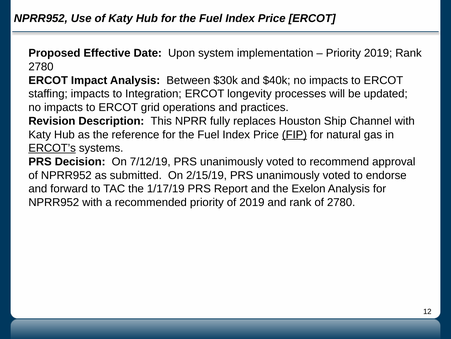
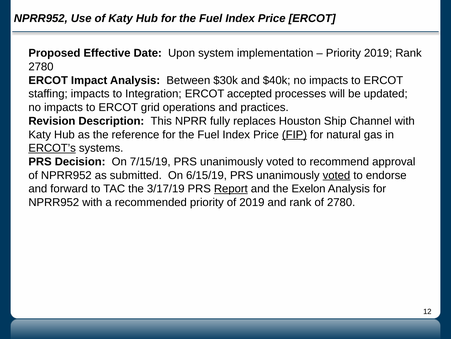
longevity: longevity -> accepted (249, 94)
7/12/19: 7/12/19 -> 7/15/19 (150, 161)
2/15/19: 2/15/19 -> 6/15/19 (207, 175)
voted underline: none -> present (336, 175)
1/17/19: 1/17/19 -> 3/17/19 (166, 188)
Report underline: none -> present (231, 188)
